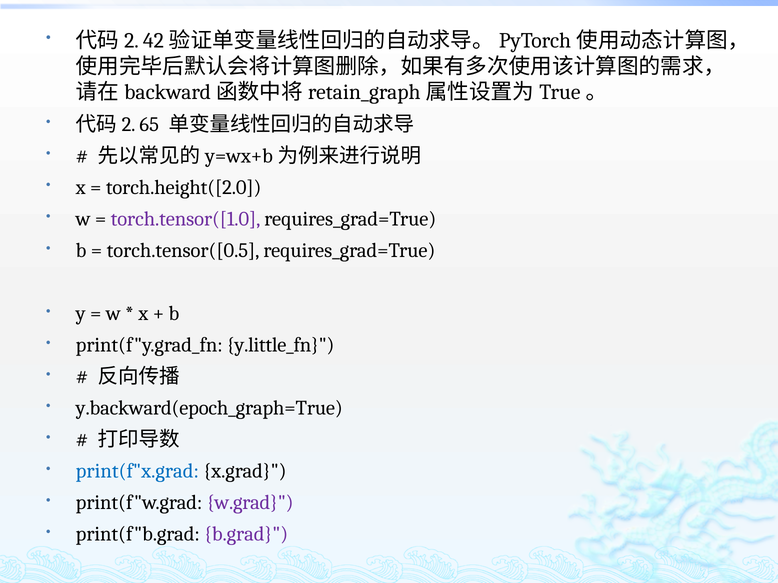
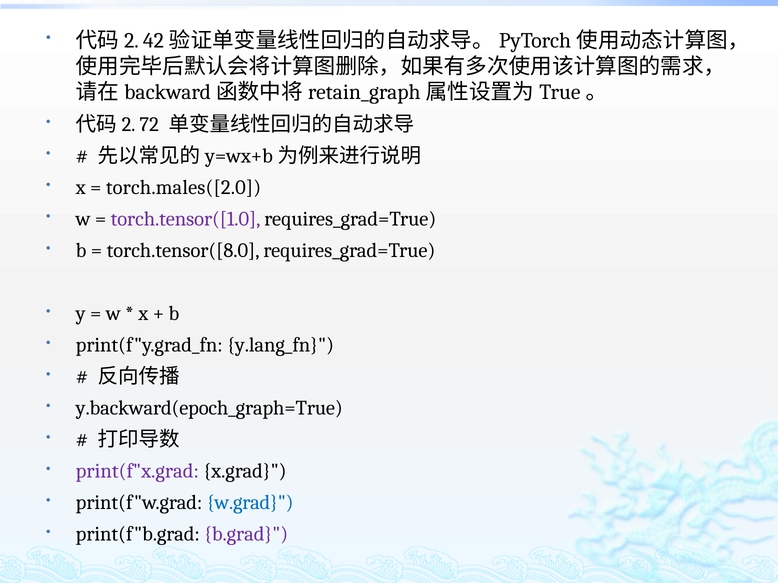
65: 65 -> 72 (149, 125)
torch.height([2.0: torch.height([2.0 -> torch.males([2.0 (184, 188)
torch.tensor([0.5: torch.tensor([0.5 -> torch.tensor([8.0 (183, 251)
y.little_fn: y.little_fn -> y.lang_fn (280, 345)
print(f"x.grad colour: blue -> purple (137, 472)
w.grad colour: purple -> blue (250, 503)
